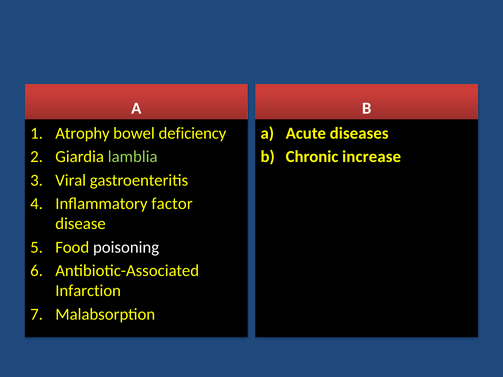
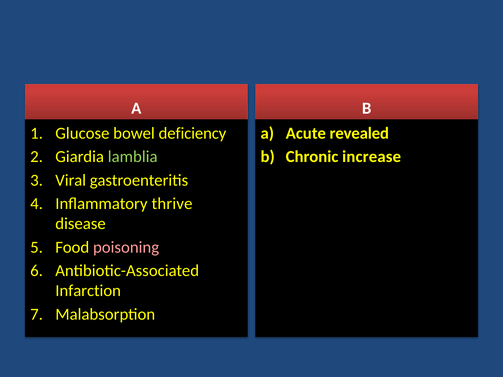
Atrophy: Atrophy -> Glucose (82, 133)
diseases: diseases -> revealed (359, 133)
factor: factor -> thrive (172, 204)
poisoning colour: white -> pink (126, 247)
